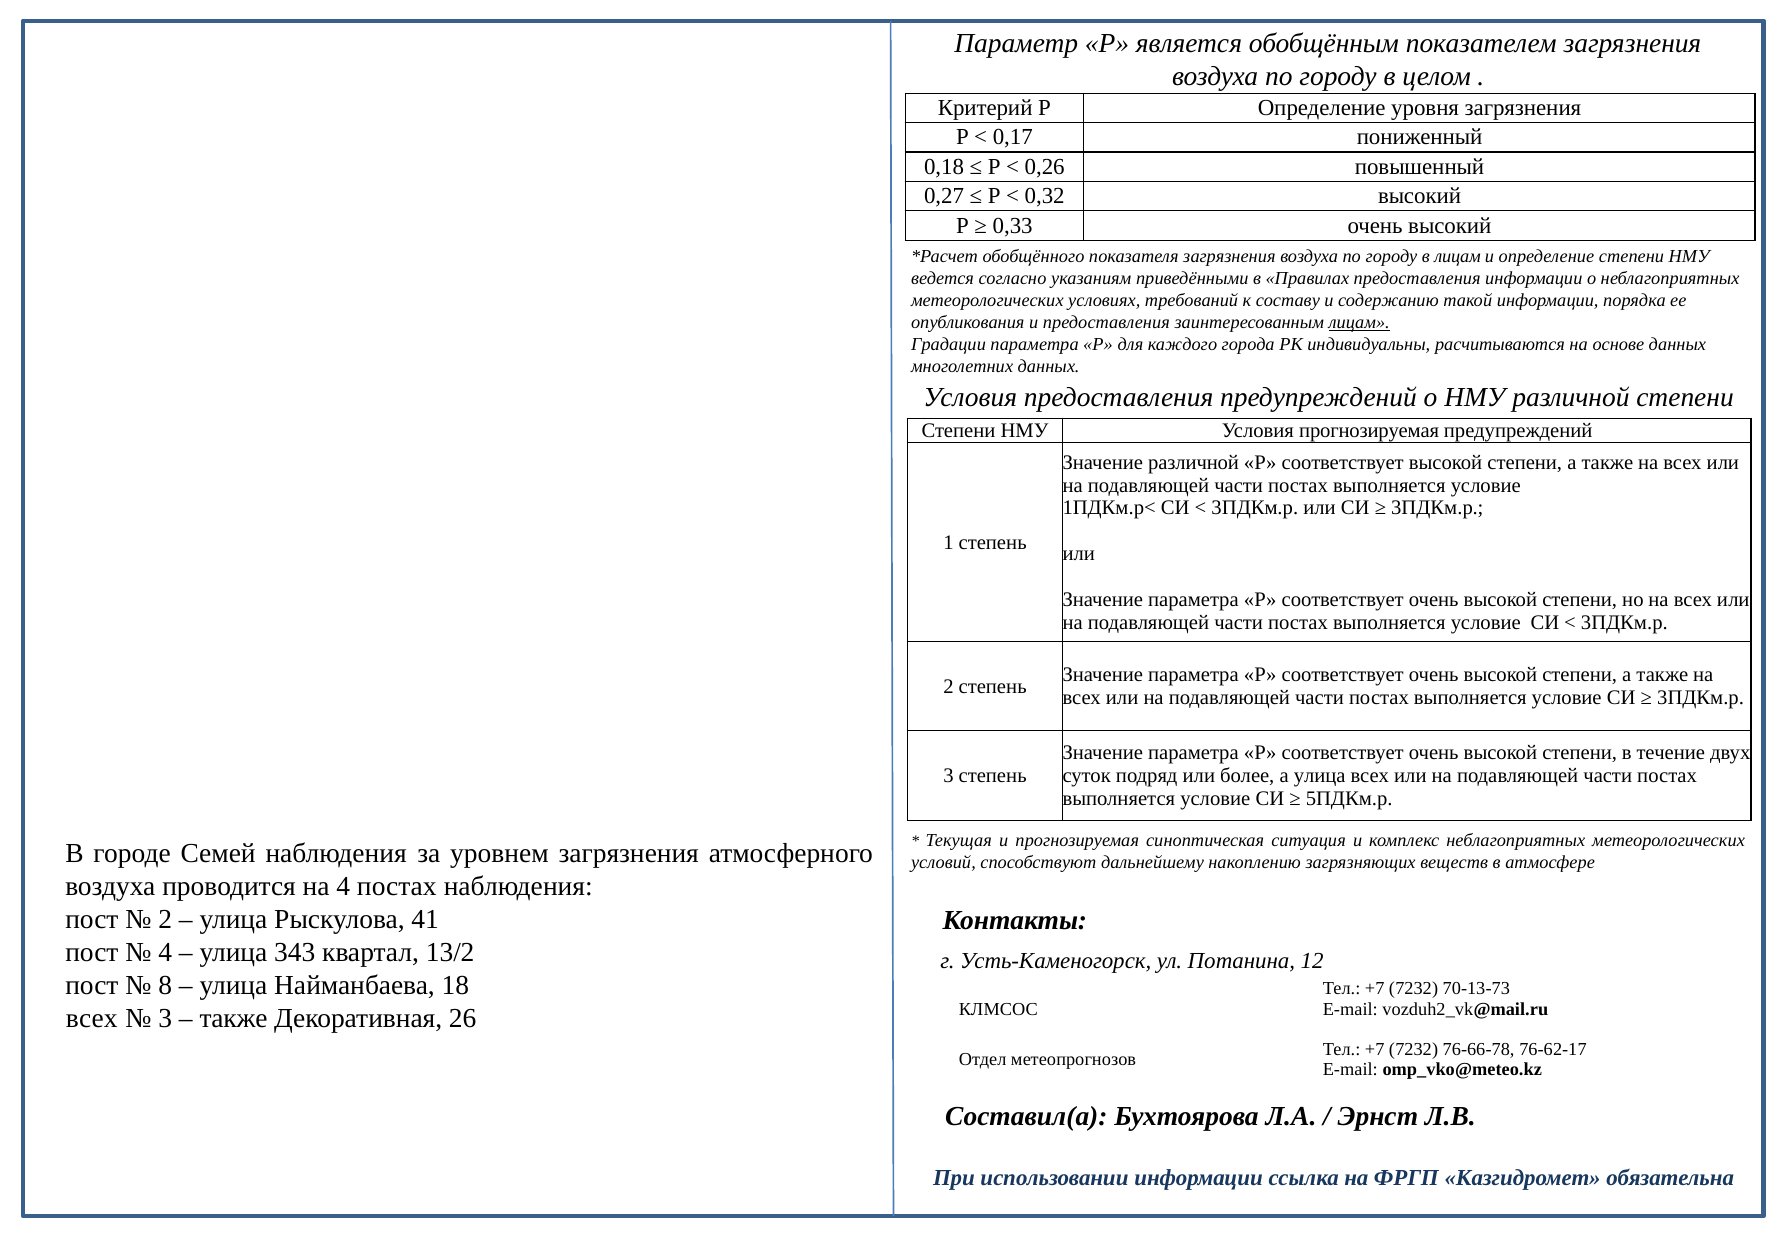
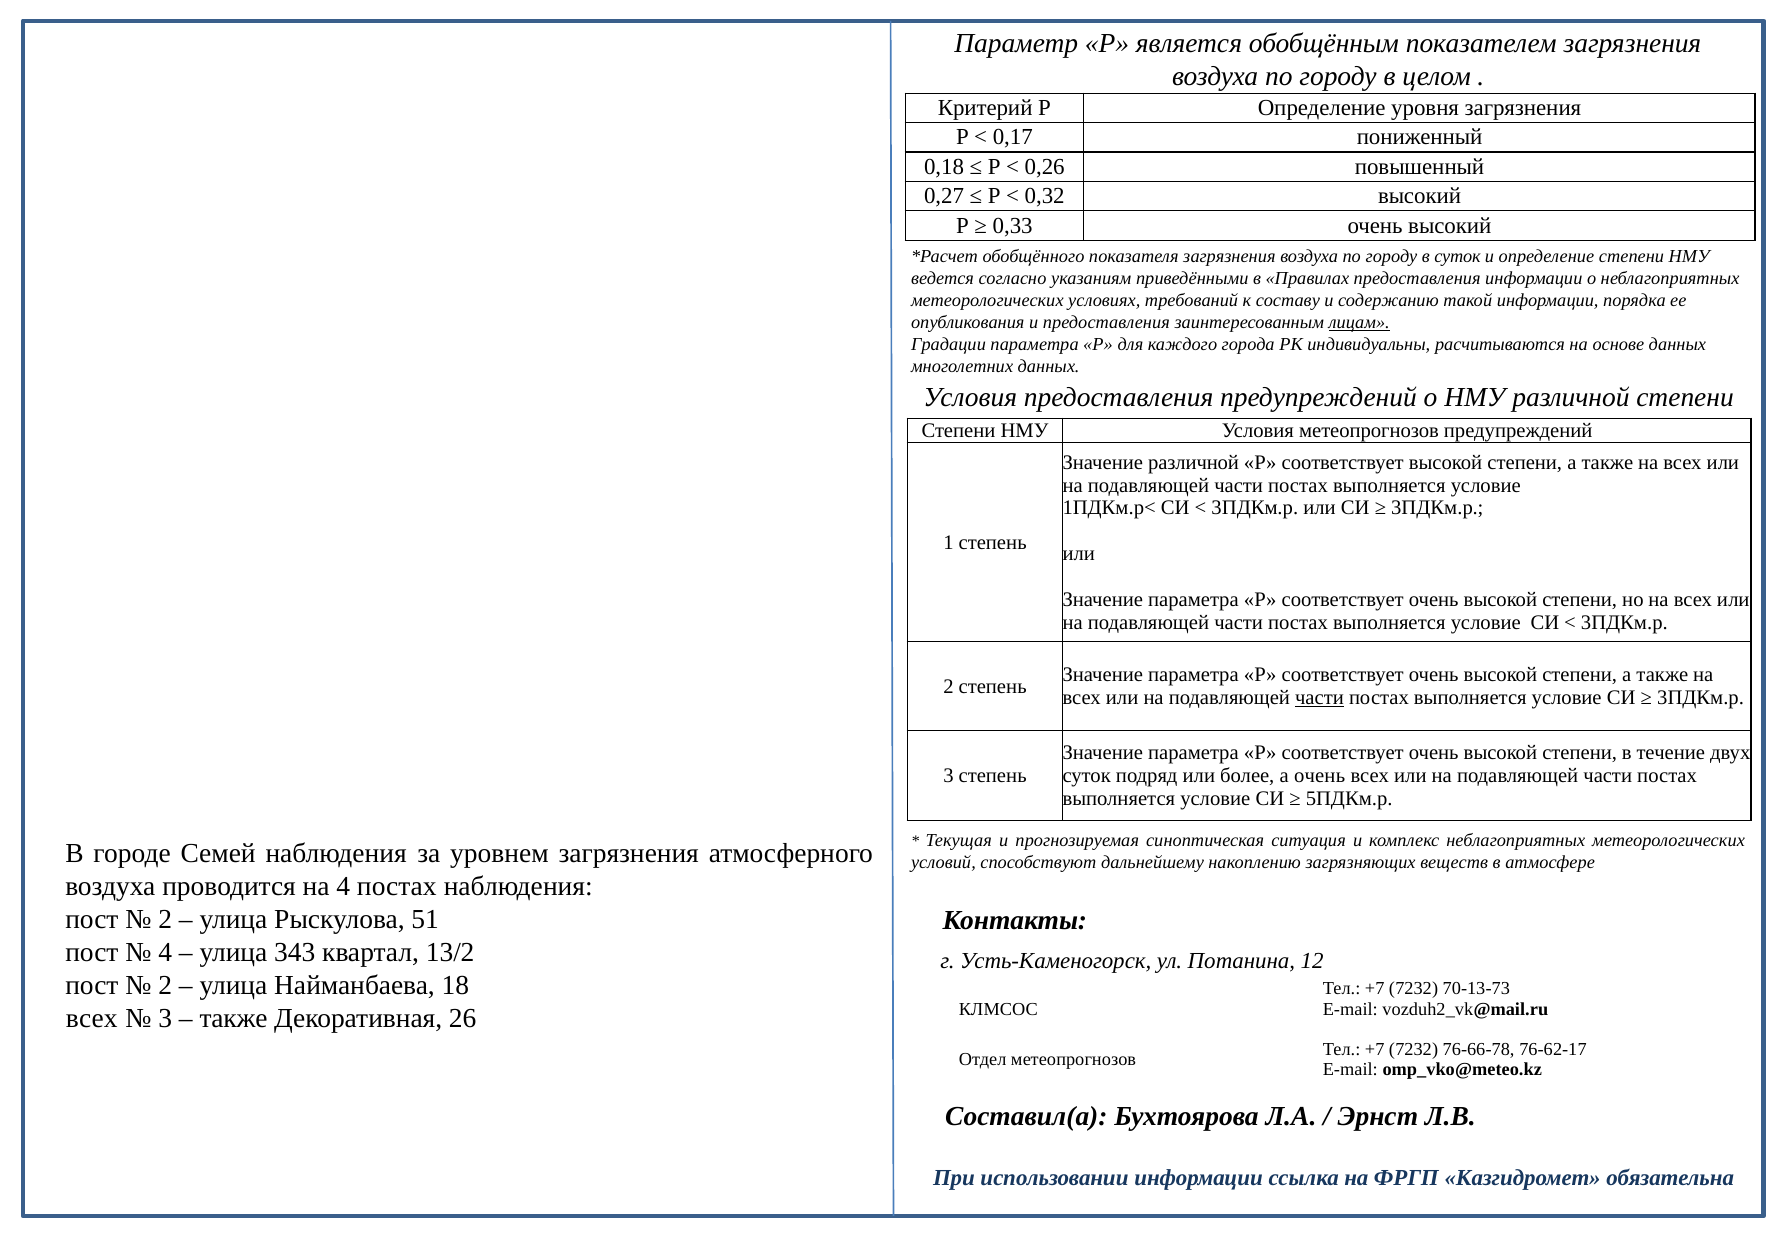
в лицам: лицам -> суток (1457, 257)
Условия прогнозируемая: прогнозируемая -> метеопрогнозов (1369, 431)
части underline: none -> present (1319, 698)
а улица: улица -> очень (1320, 776)
41: 41 -> 51 (425, 919)
8: 8 -> 2 (165, 985)
